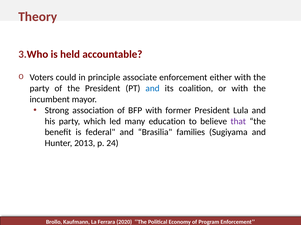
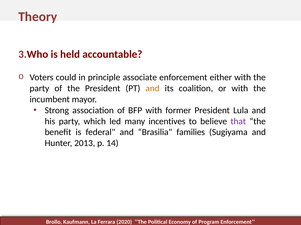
and colour: blue -> orange (153, 89)
education: education -> incentives (167, 122)
24: 24 -> 14 (112, 144)
